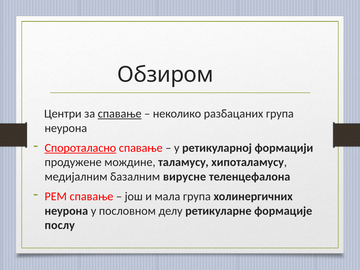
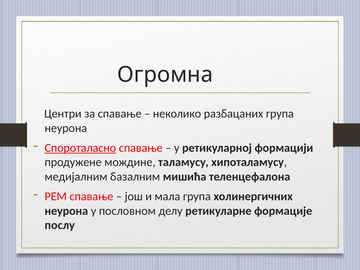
Обзиром: Обзиром -> Огромна (165, 74)
спавање underline: present -> none (120, 114)
вирусне: вирусне -> мишића (185, 177)
